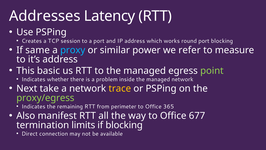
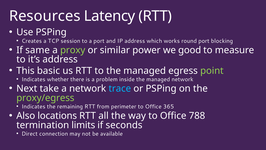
Addresses: Addresses -> Resources (45, 16)
proxy colour: light blue -> light green (73, 50)
refer: refer -> good (190, 50)
trace colour: yellow -> light blue (120, 88)
manifest: manifest -> locations (57, 116)
677: 677 -> 788 (197, 116)
if blocking: blocking -> seconds (124, 125)
